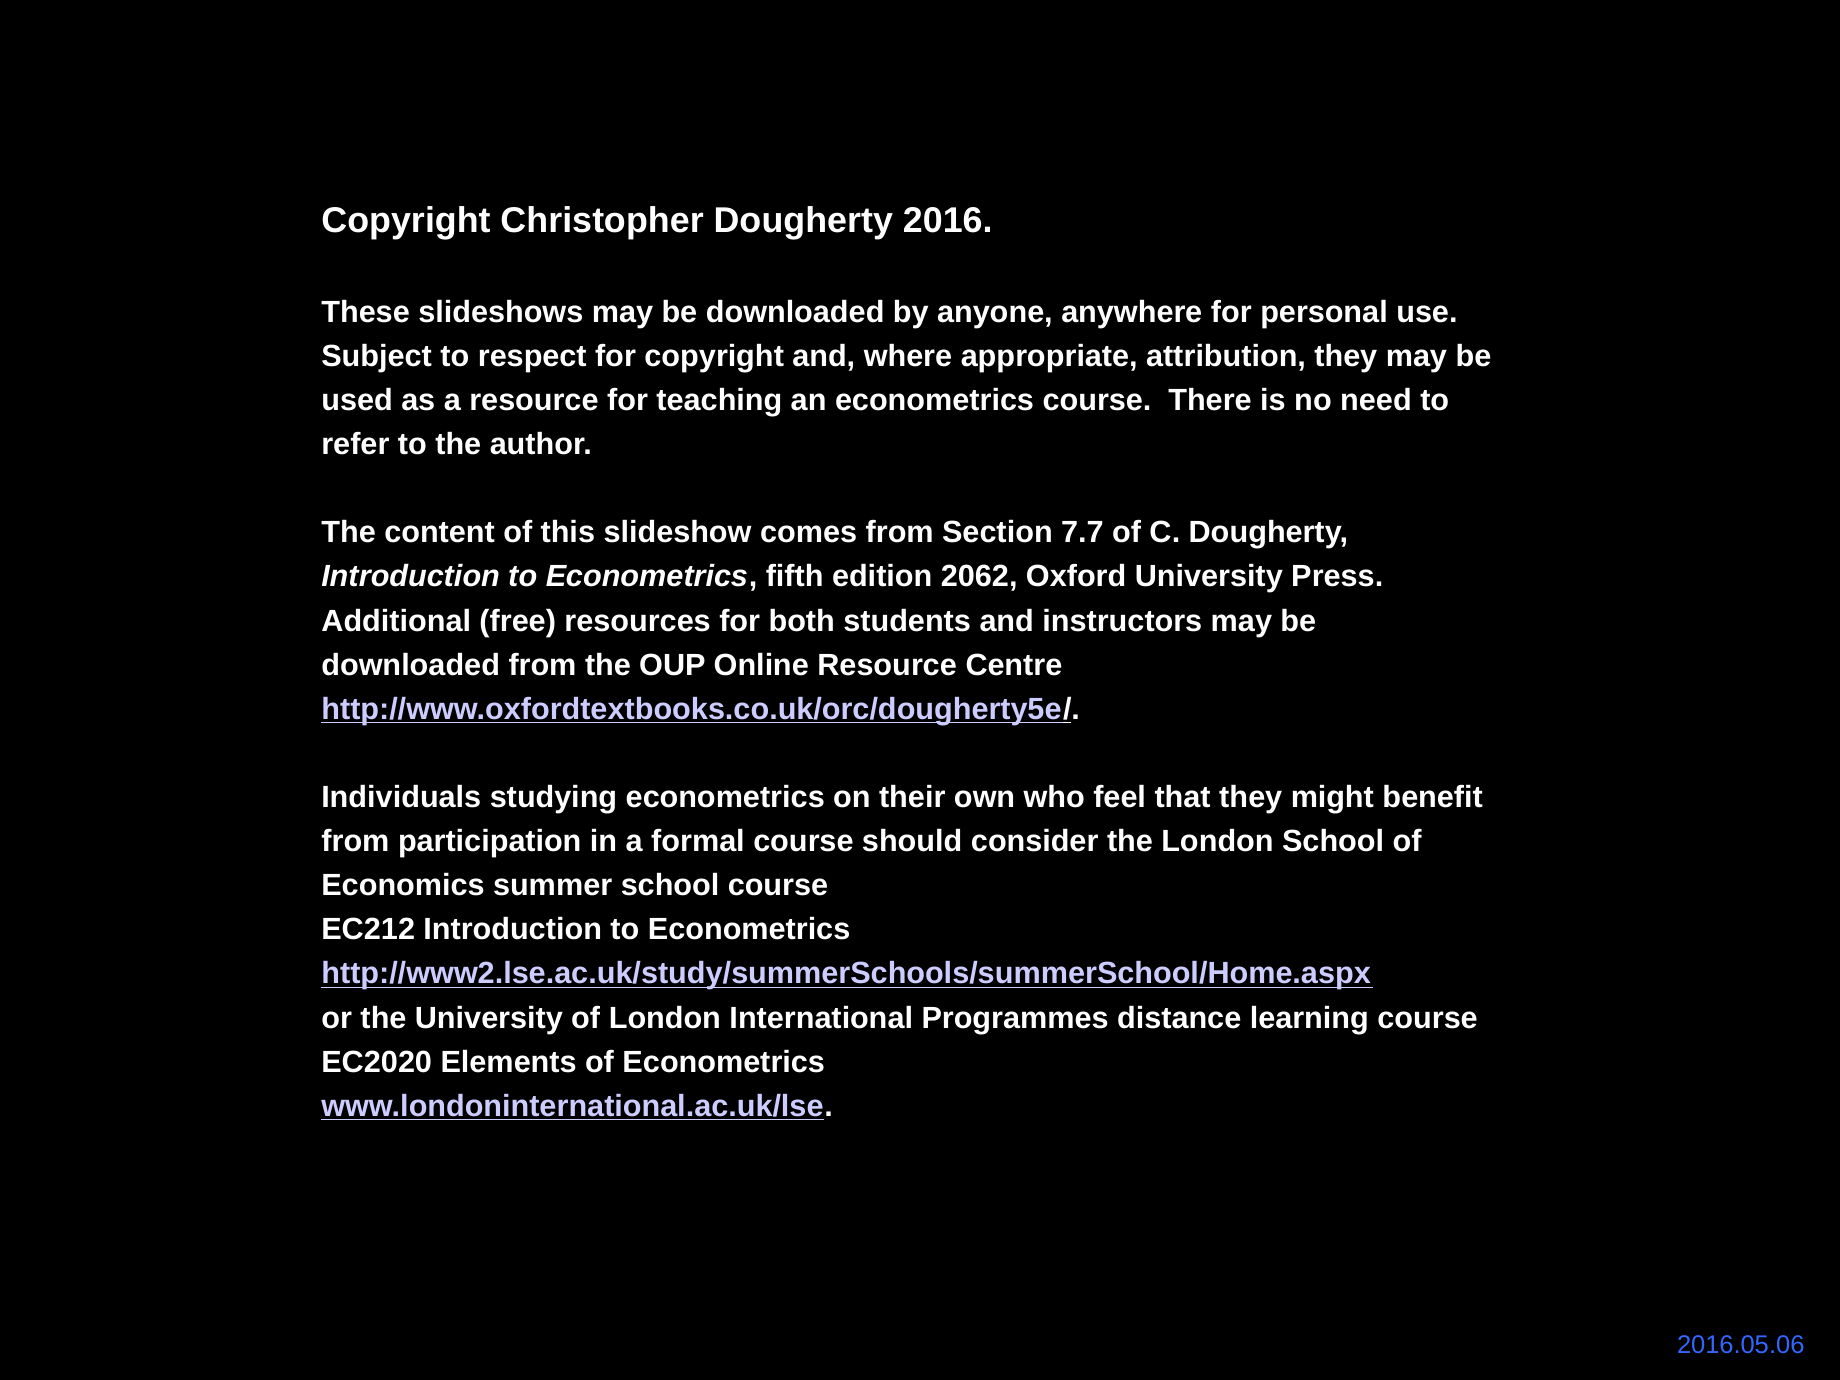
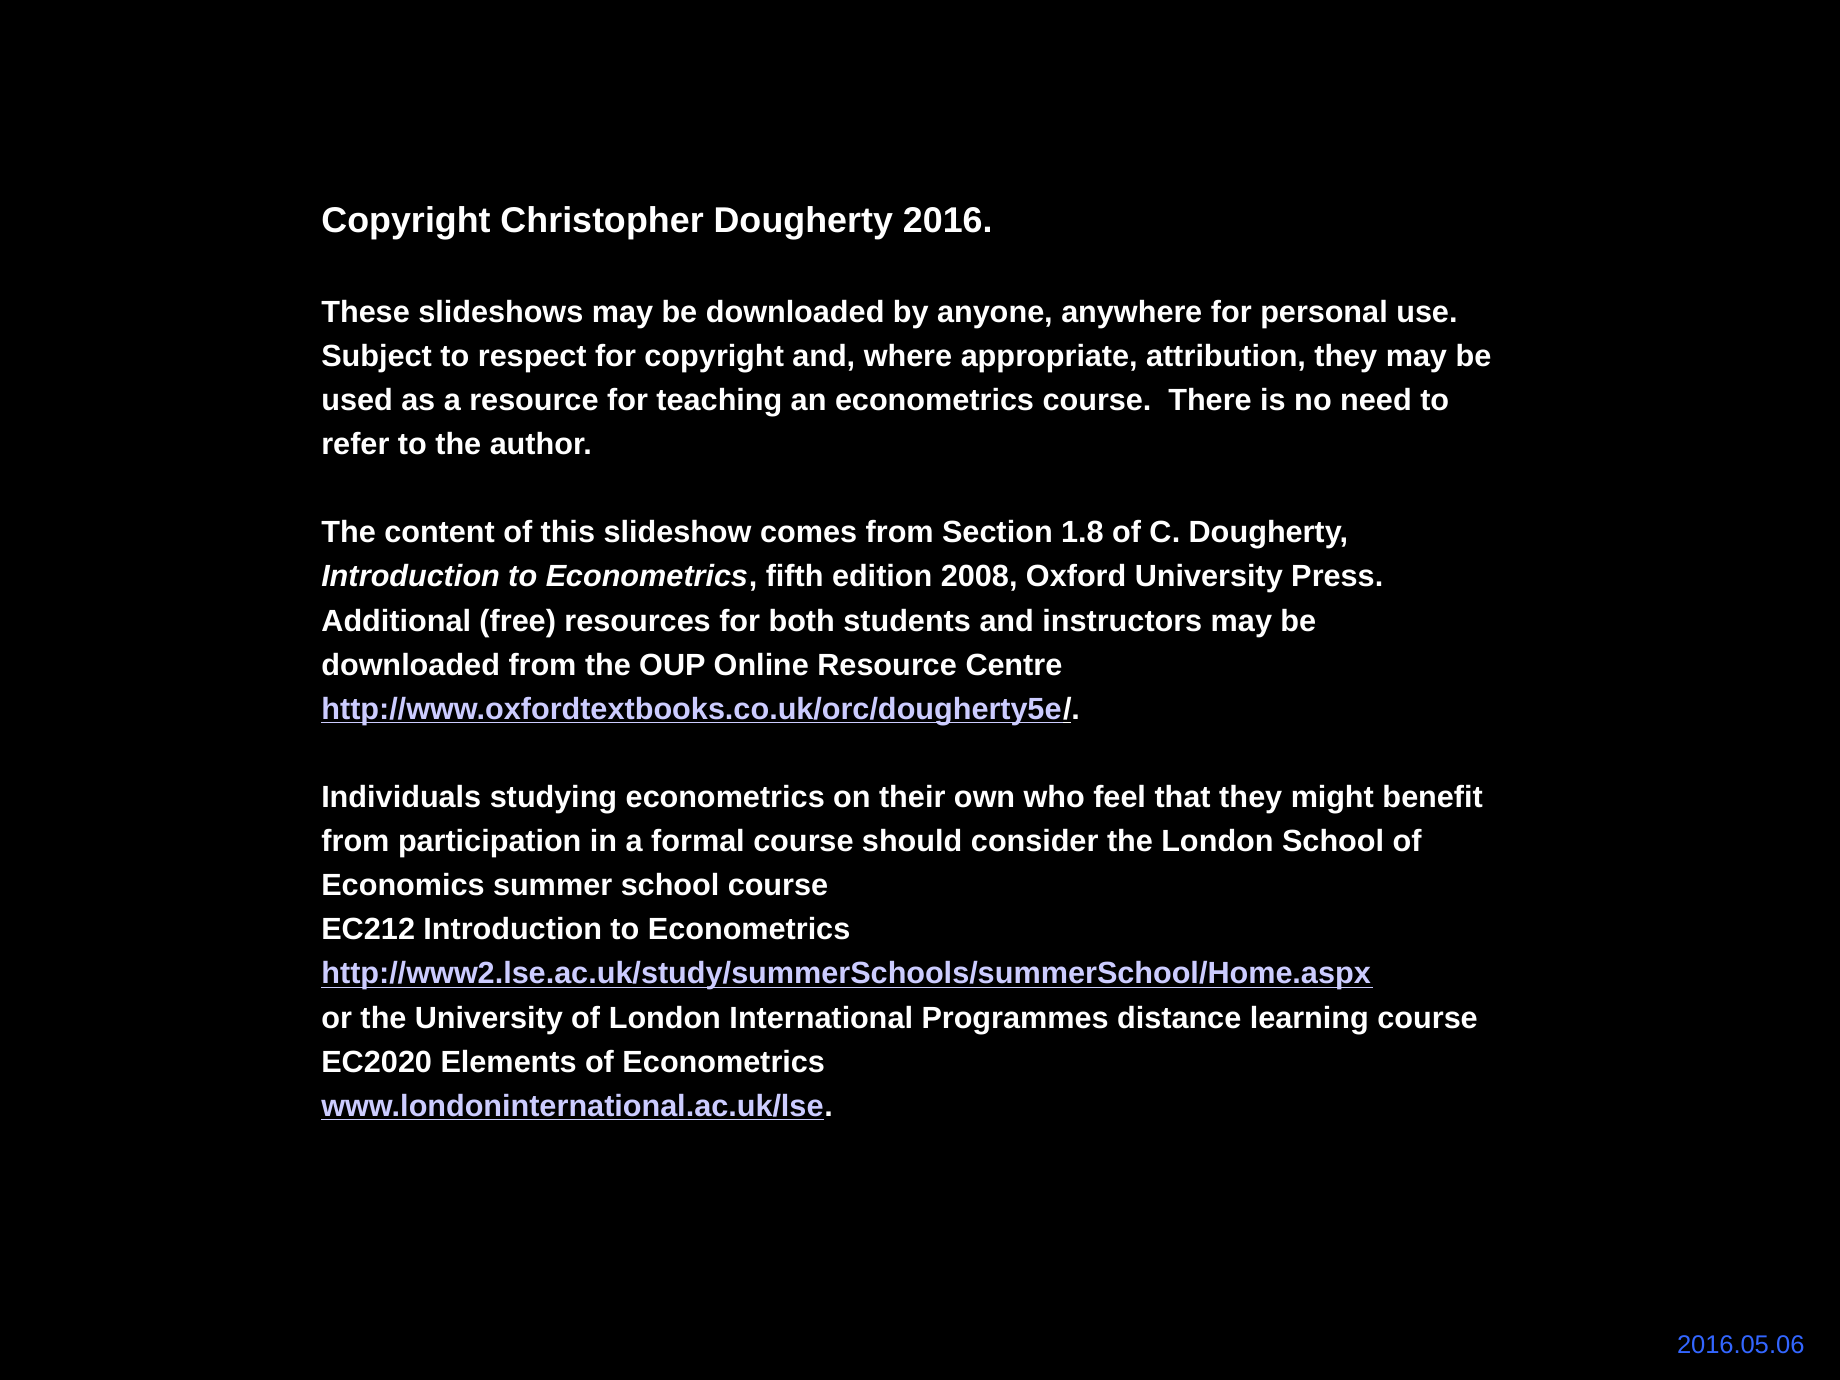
7.7: 7.7 -> 1.8 (1082, 533)
2062: 2062 -> 2008 (979, 577)
